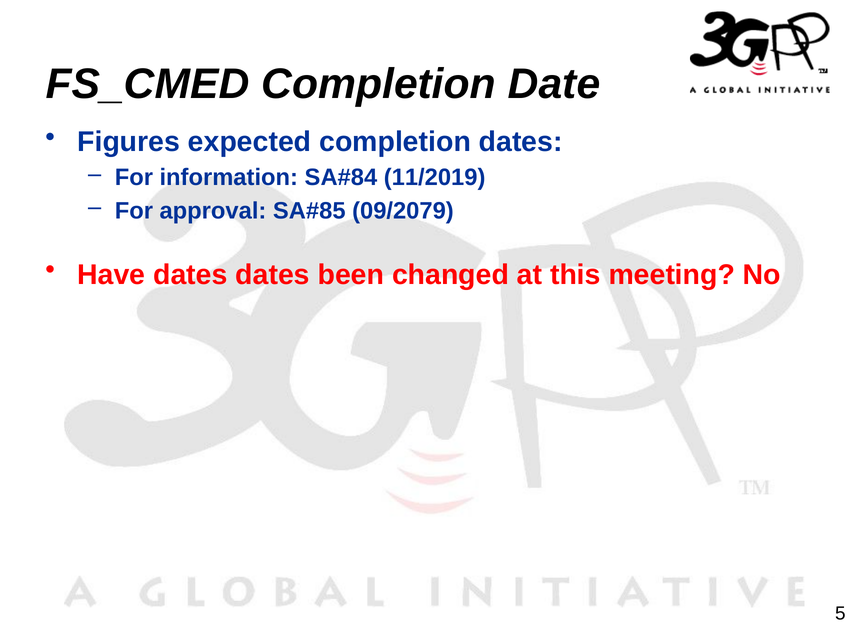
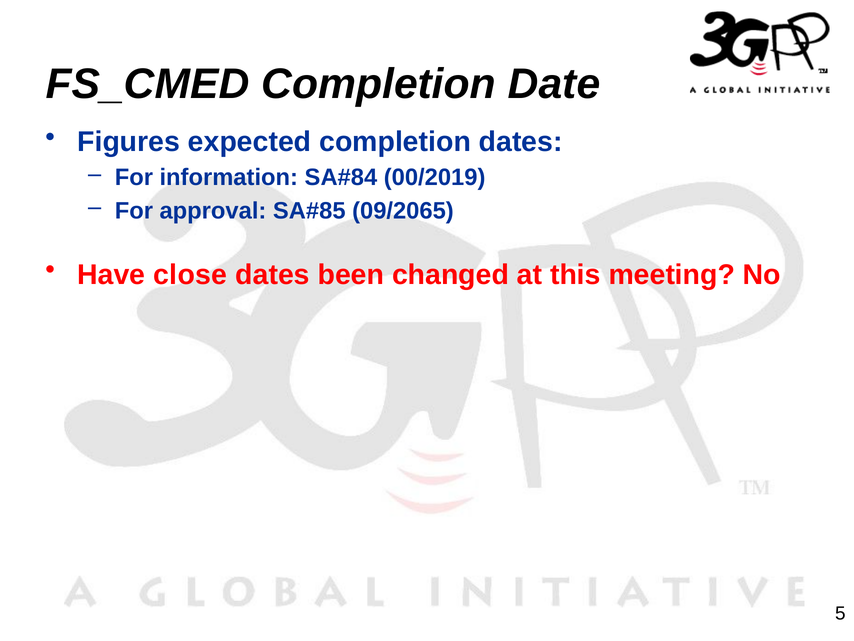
11/2019: 11/2019 -> 00/2019 (435, 177)
09/2079: 09/2079 -> 09/2065 (403, 211)
Have dates: dates -> close (190, 275)
